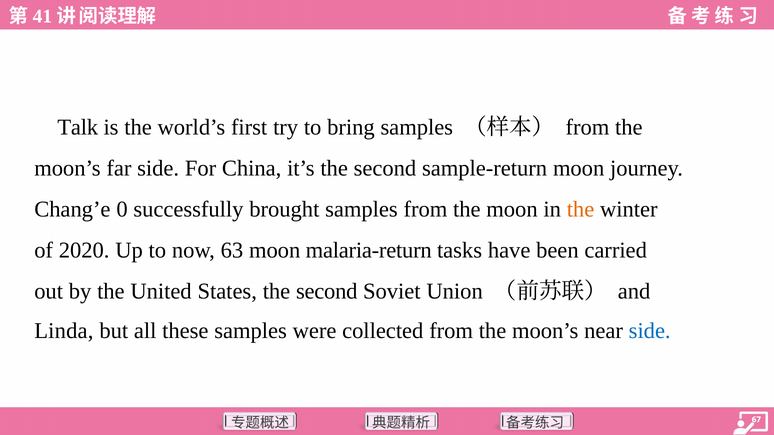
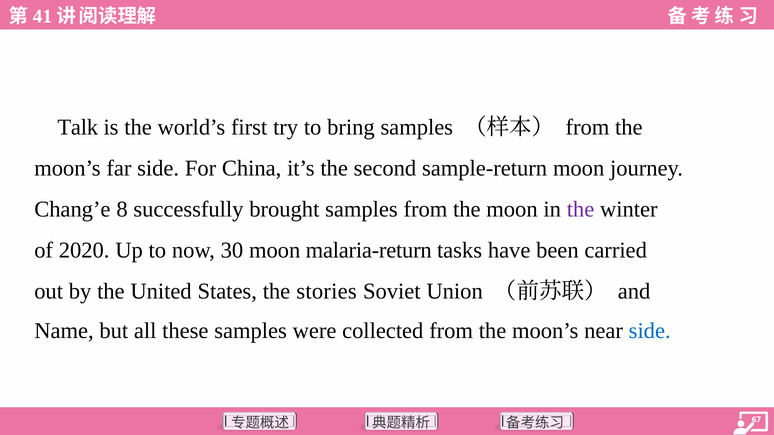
0: 0 -> 8 (122, 209)
the colour: orange -> purple (581, 209)
63: 63 -> 30 (232, 251)
States the second: second -> stories (327, 292)
Linda: Linda -> Name (64, 331)
